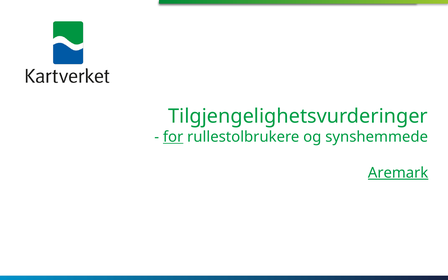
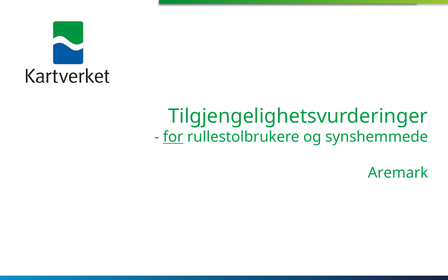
Aremark underline: present -> none (398, 173)
